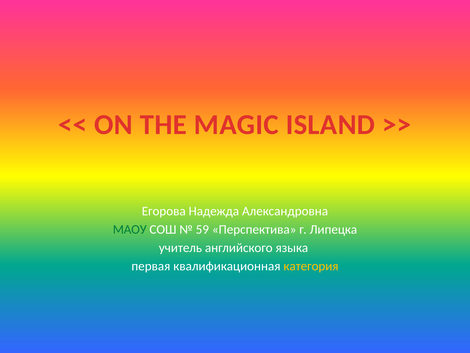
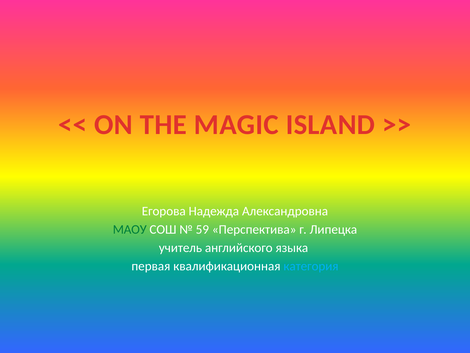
категория colour: yellow -> light blue (311, 266)
